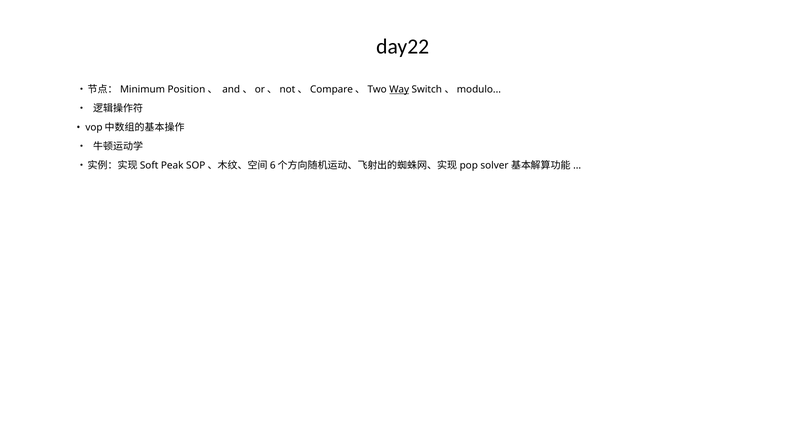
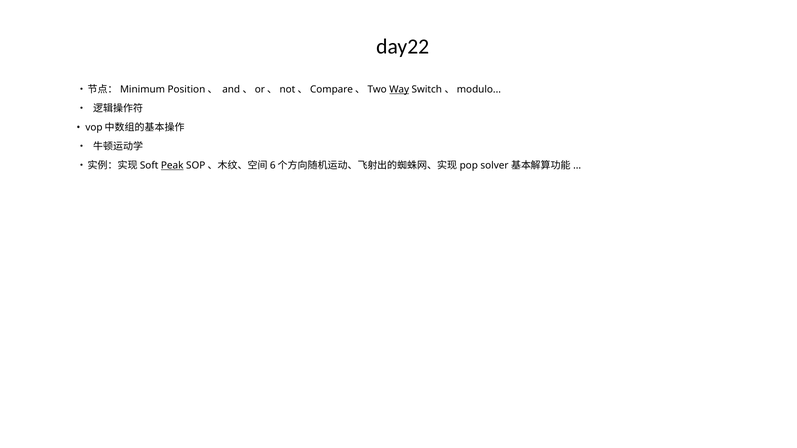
Peak underline: none -> present (172, 166)
